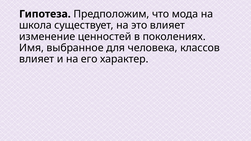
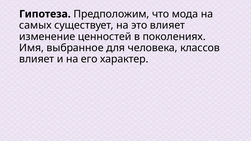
школа: школа -> самых (35, 25)
